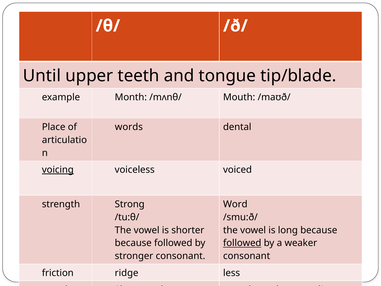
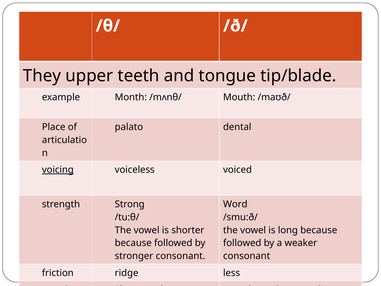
Until: Until -> They (42, 76)
words: words -> palato (129, 127)
followed underline: present -> none (242, 243)
